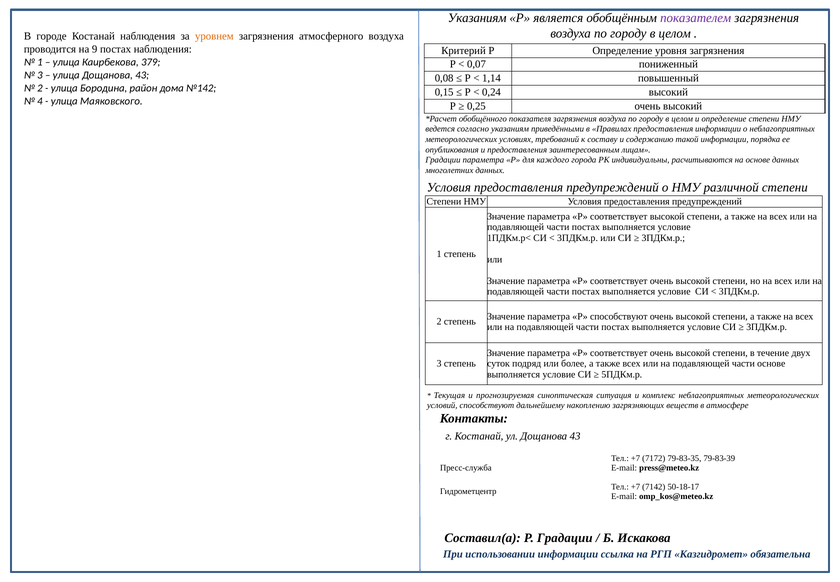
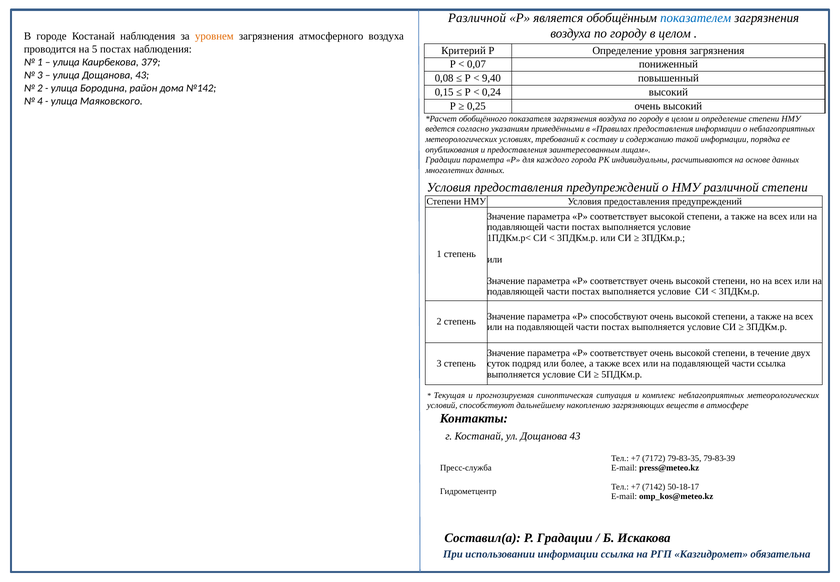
Указаниям: Указаниям -> Различной (477, 18)
показателем colour: purple -> blue (696, 18)
9: 9 -> 5 (95, 49)
1,14: 1,14 -> 9,40 (491, 78)
части основе: основе -> ссылка (771, 363)
